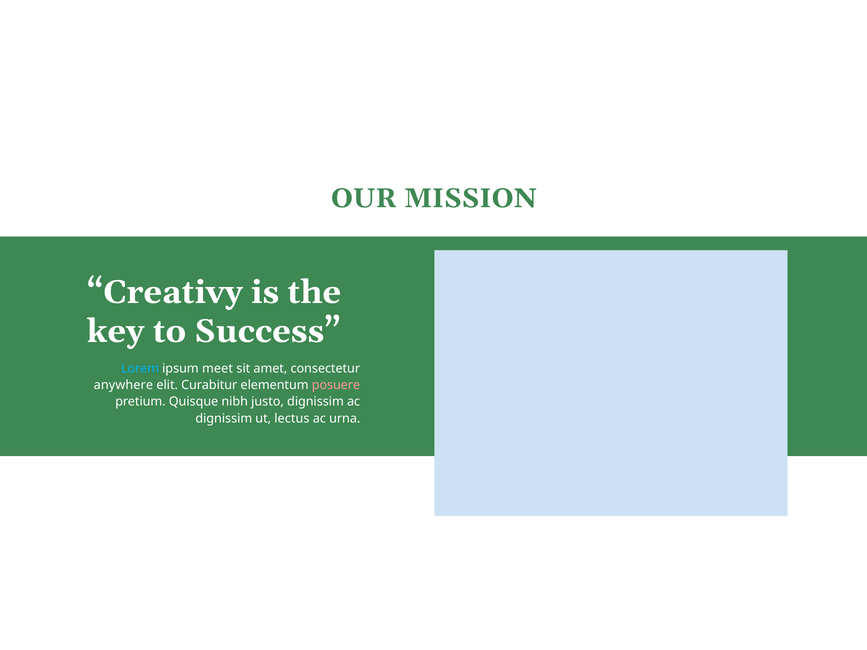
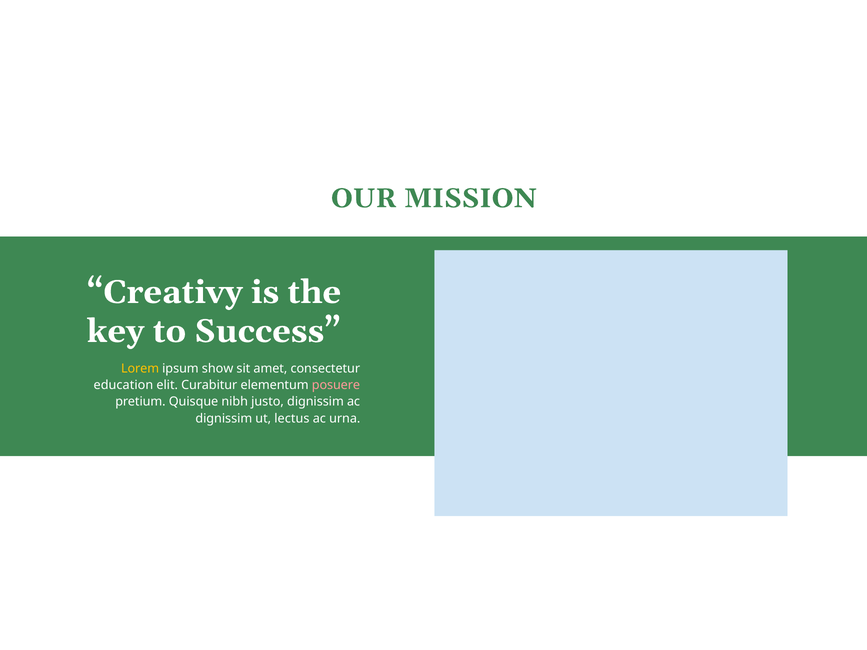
Lorem colour: light blue -> yellow (140, 369)
meet: meet -> show (218, 369)
anywhere: anywhere -> education (123, 385)
